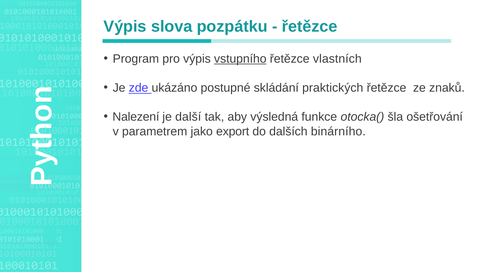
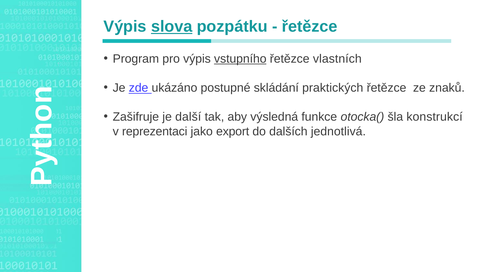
slova underline: none -> present (172, 27)
Nalezení: Nalezení -> Zašifruje (136, 117)
ošetřování: ošetřování -> konstrukcí (435, 117)
parametrem: parametrem -> reprezentaci (155, 132)
binárního: binárního -> jednotlivá (338, 132)
